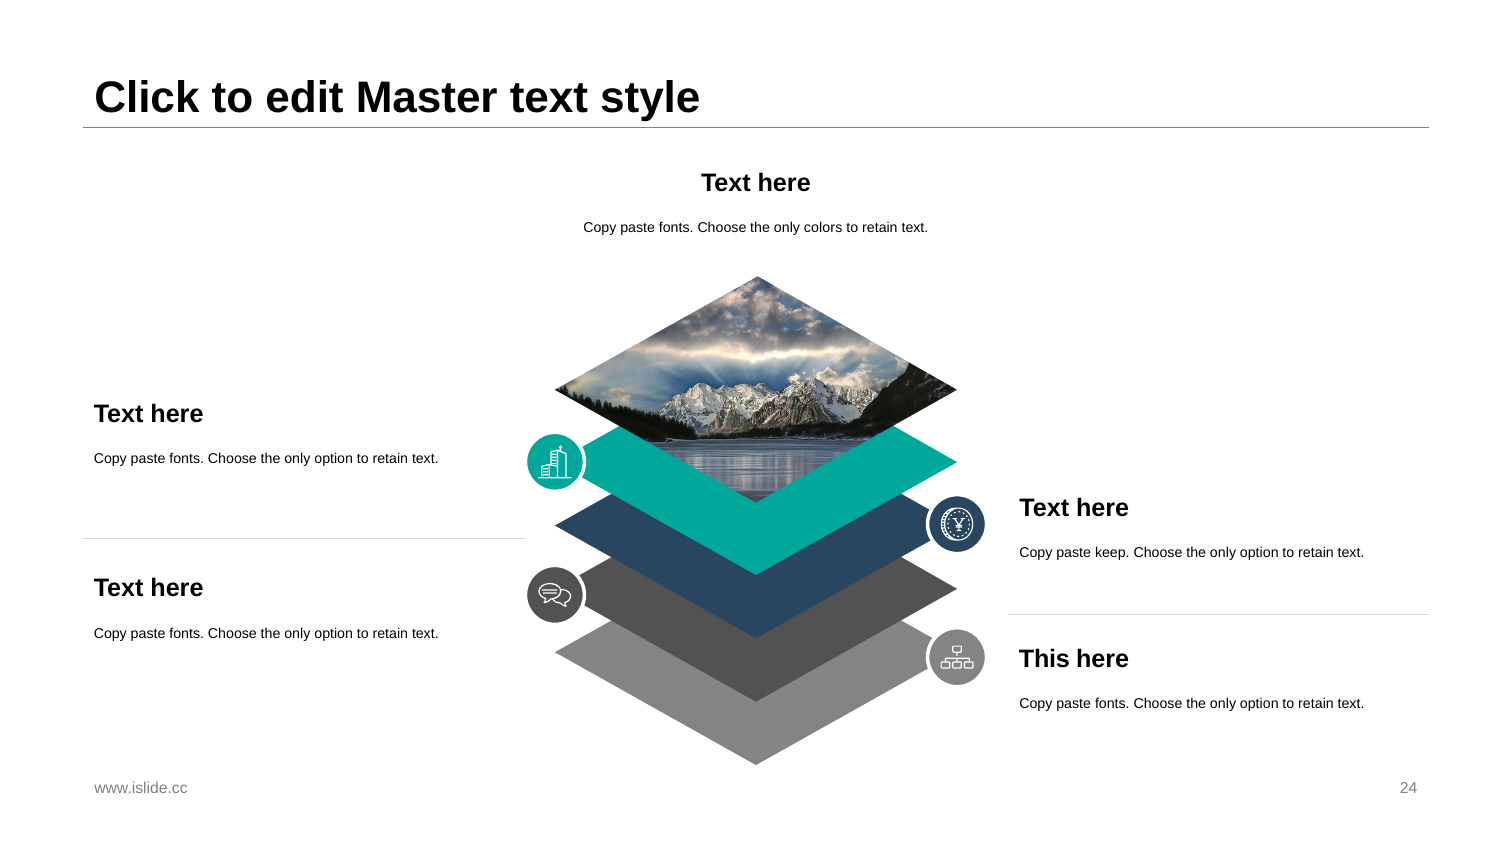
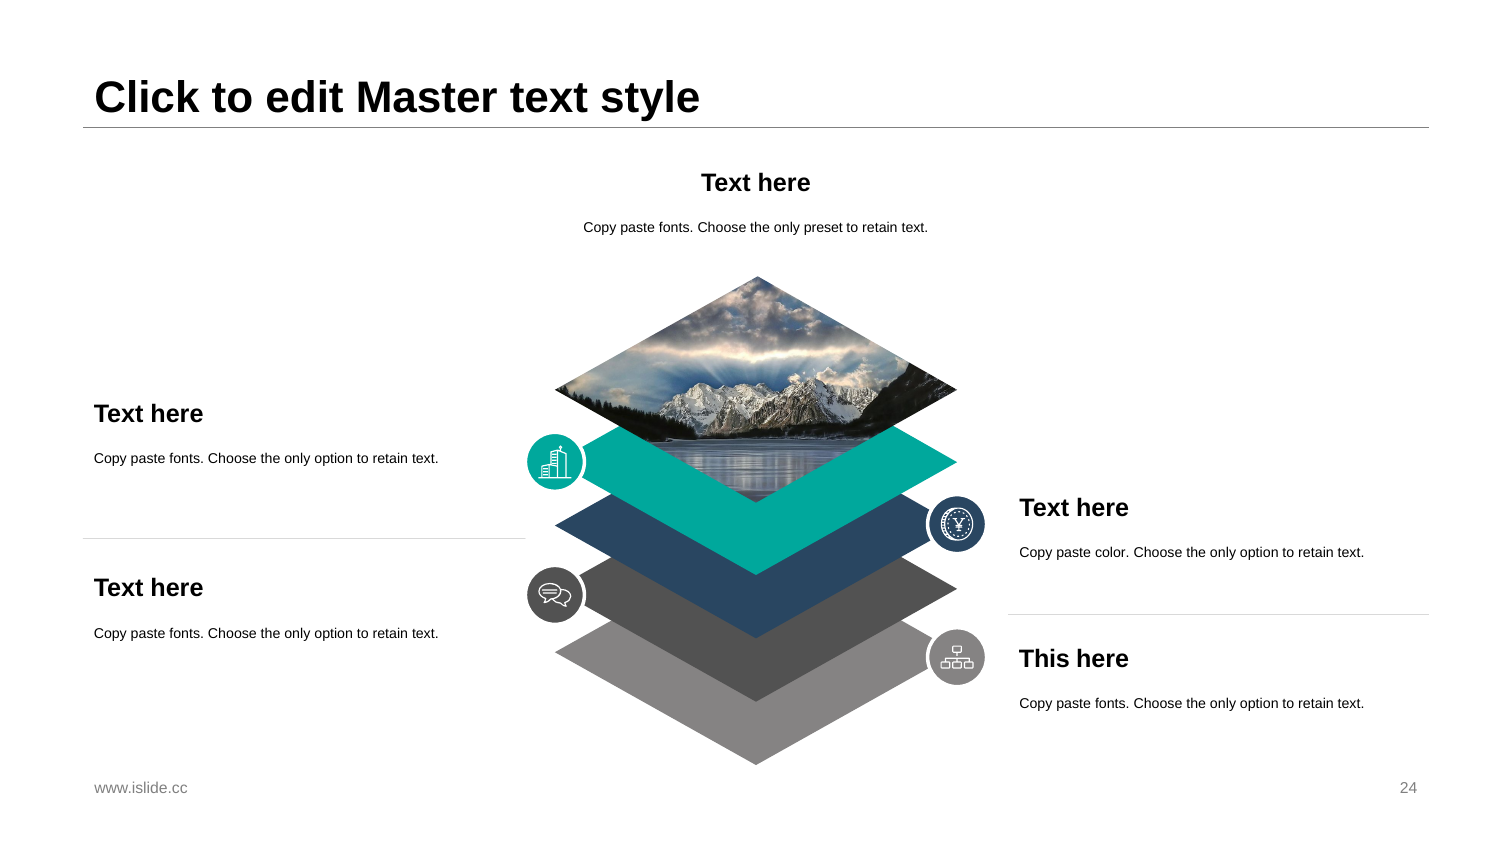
colors: colors -> preset (823, 228)
keep: keep -> color (1112, 552)
